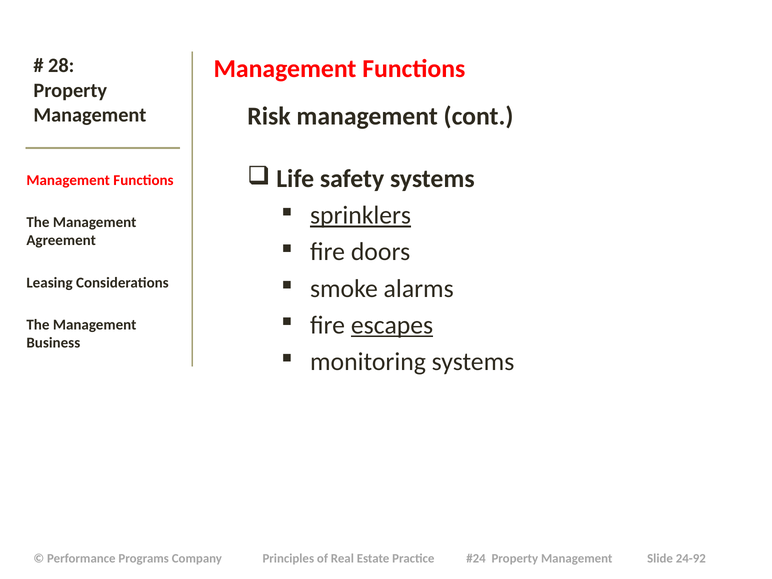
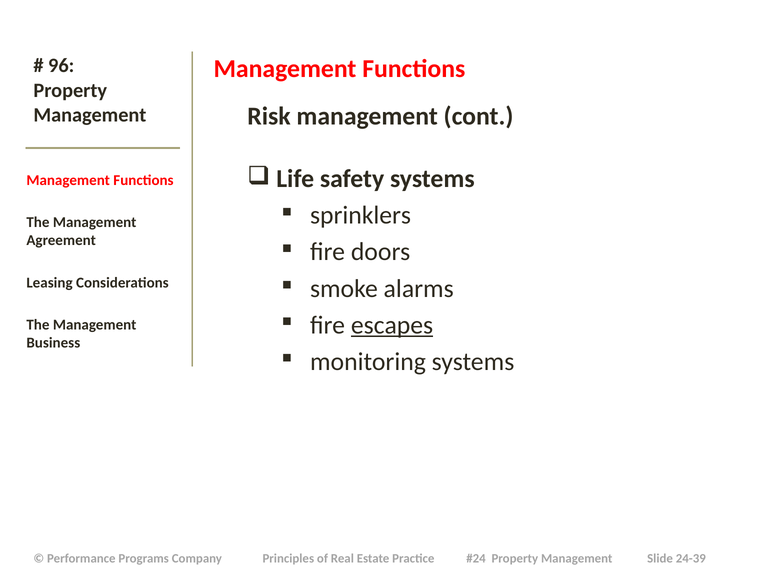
28: 28 -> 96 (61, 66)
sprinklers underline: present -> none (361, 215)
24-92: 24-92 -> 24-39 (691, 559)
